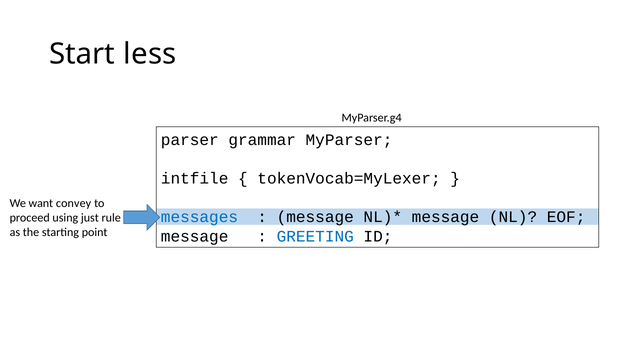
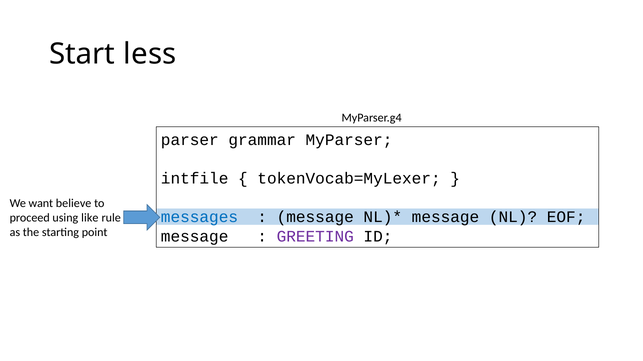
convey: convey -> believe (74, 204)
just: just -> like (90, 218)
GREETING colour: blue -> purple (315, 237)
